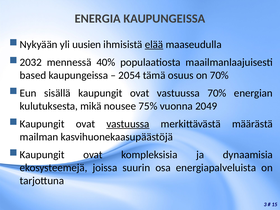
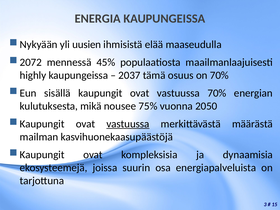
elää underline: present -> none (154, 44)
2032: 2032 -> 2072 (31, 62)
40%: 40% -> 45% (106, 62)
based: based -> highly (33, 75)
2054: 2054 -> 2037 (129, 75)
2049: 2049 -> 2050 (206, 106)
